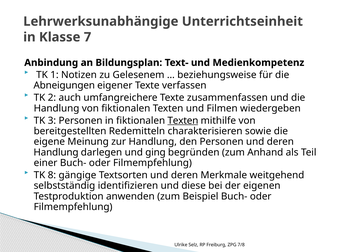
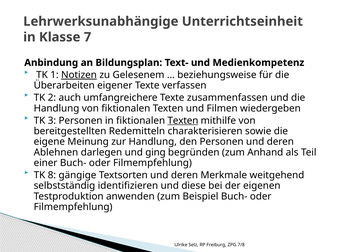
Notizen underline: none -> present (79, 75)
Abneigungen: Abneigungen -> Überarbeiten (64, 86)
Handlung: Handlung -> Ablehnen (56, 153)
